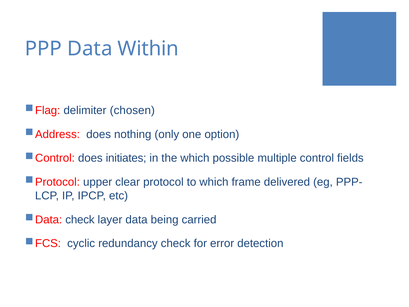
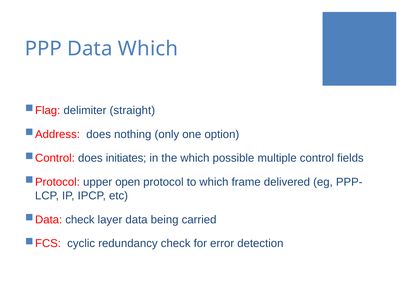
Data Within: Within -> Which (148, 49)
chosen: chosen -> straight (132, 110)
clear: clear -> open (128, 182)
